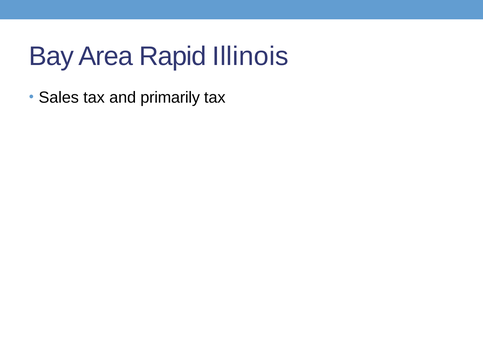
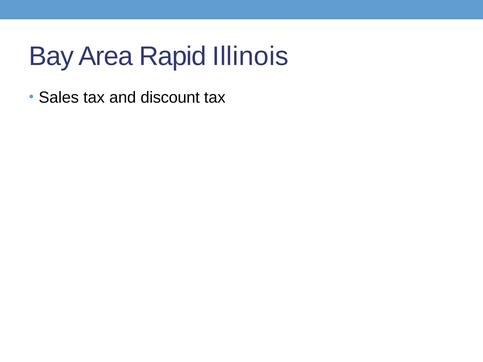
primarily: primarily -> discount (170, 98)
